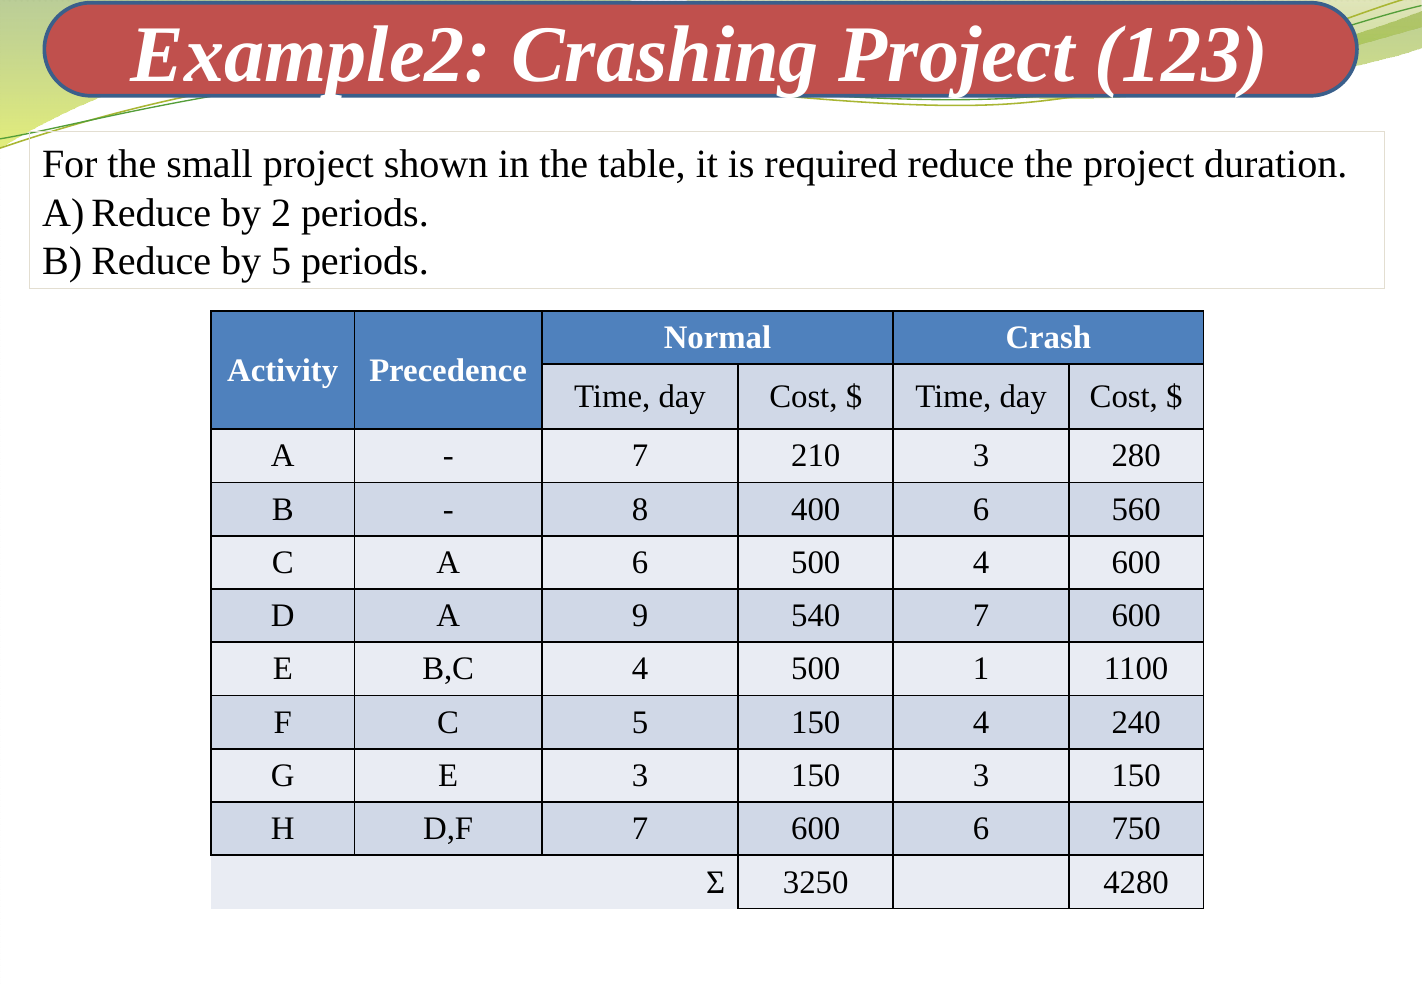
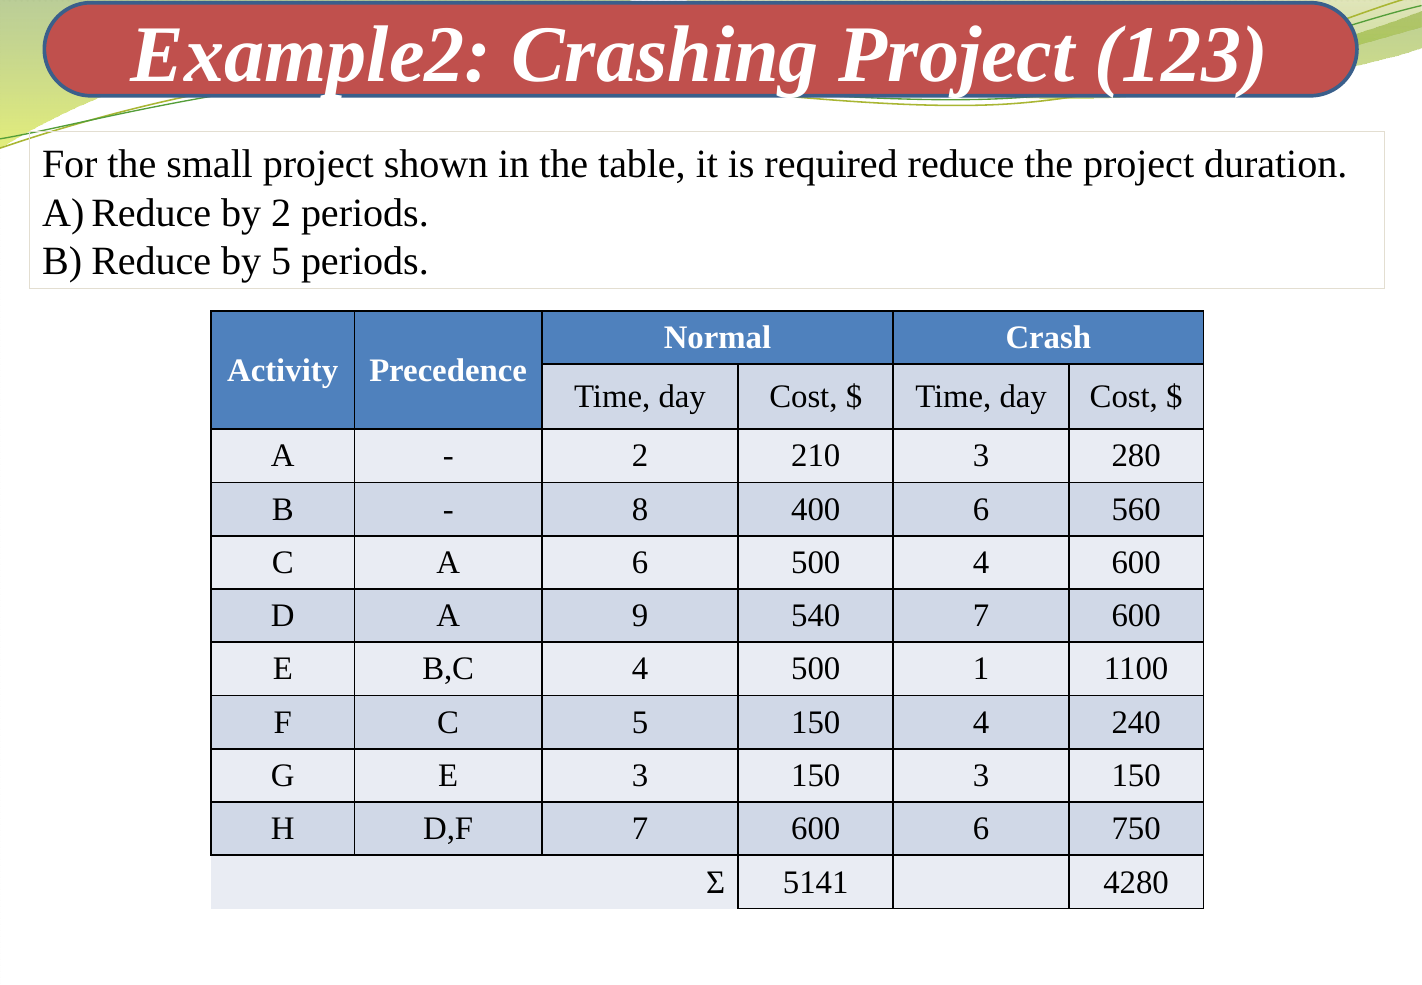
7: 7 -> 2 (640, 456)
3250: 3250 -> 5141 (816, 882)
